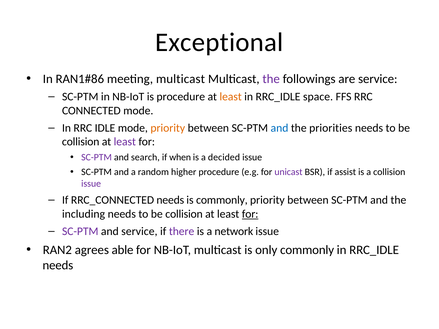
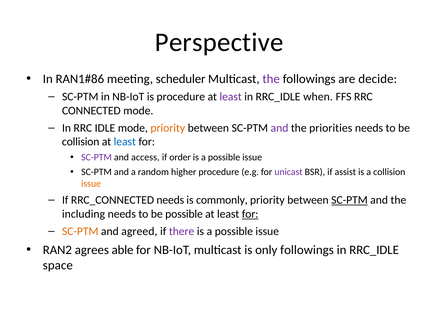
Exceptional: Exceptional -> Perspective (219, 42)
meeting multicast: multicast -> scheduler (181, 79)
are service: service -> decide (378, 79)
least colour: orange -> purple (231, 97)
space: space -> when (318, 97)
and colour: blue -> purple (279, 128)
least colour: purple -> blue (125, 142)
search: search -> access (145, 158)
when: when -> order (180, 158)
decided: decided -> possible (224, 158)
issue colour: purple -> orange (91, 184)
SC-PTM underline: none -> present (349, 200)
collision: collision -> possible (184, 214)
SC-PTM colour: purple -> orange (80, 231)
and service: service -> agreed (139, 231)
network: network -> possible (234, 231)
only commonly: commonly -> followings (307, 250)
needs: needs -> space (58, 265)
